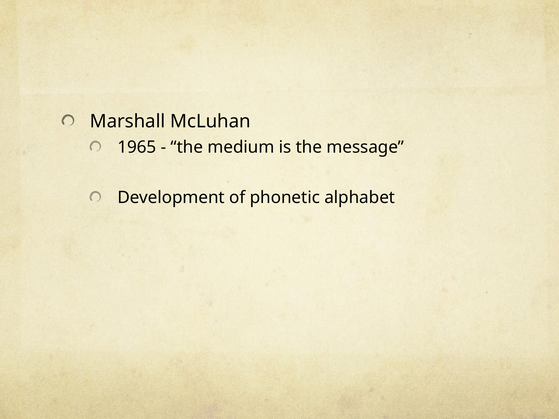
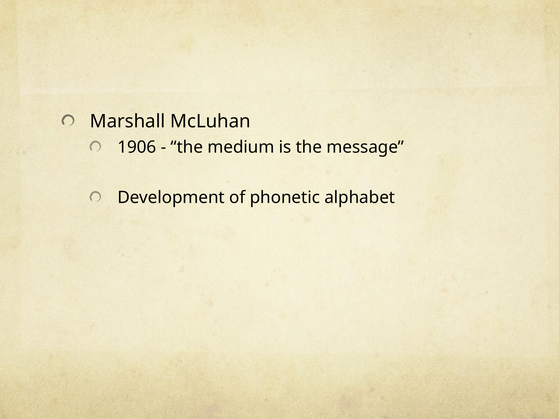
1965: 1965 -> 1906 (137, 147)
